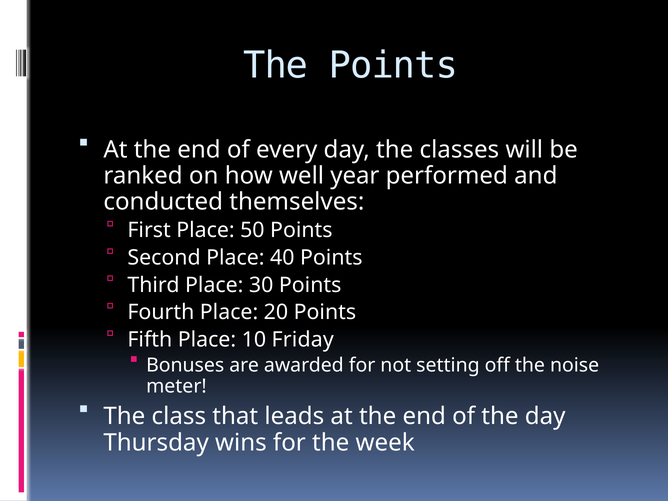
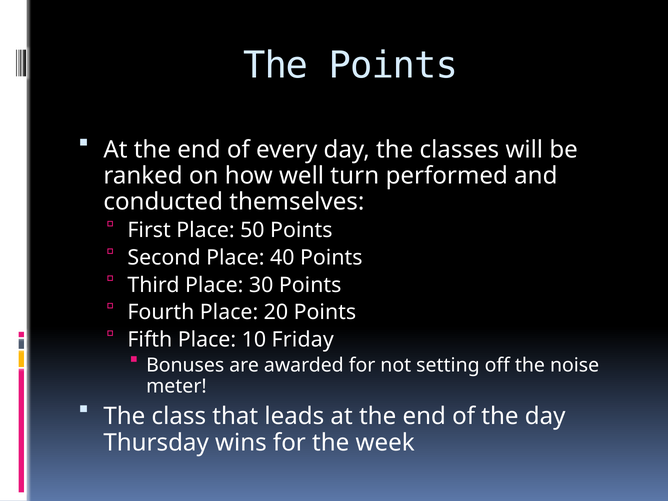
year: year -> turn (355, 176)
